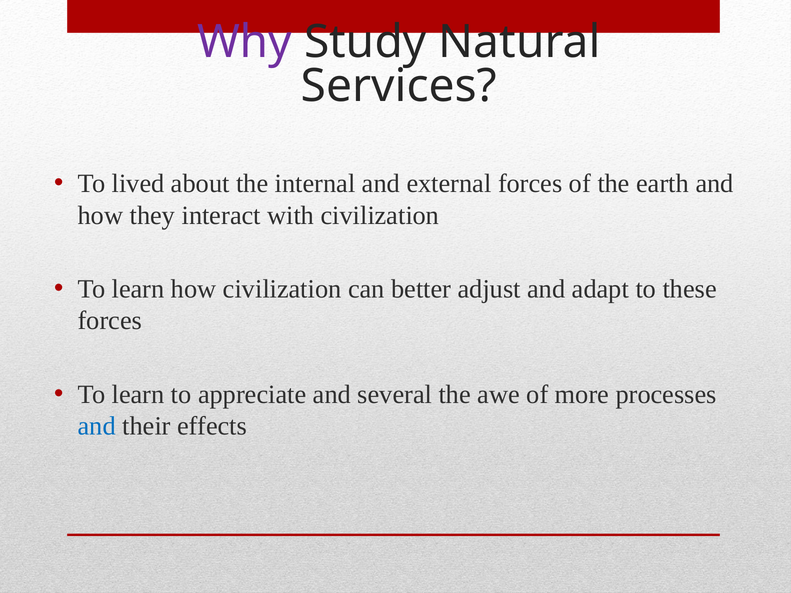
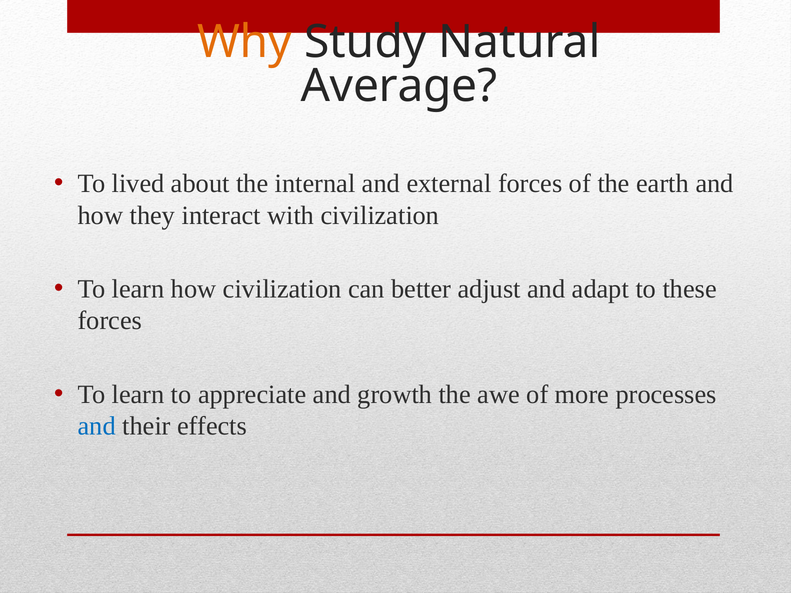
Why colour: purple -> orange (245, 42)
Services: Services -> Average (399, 86)
several: several -> growth (395, 395)
